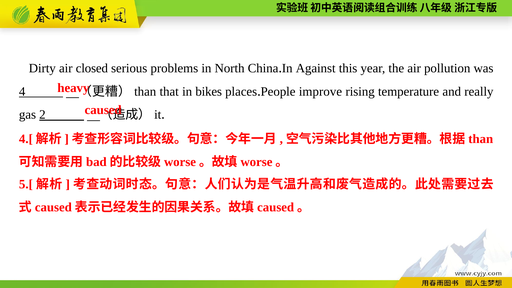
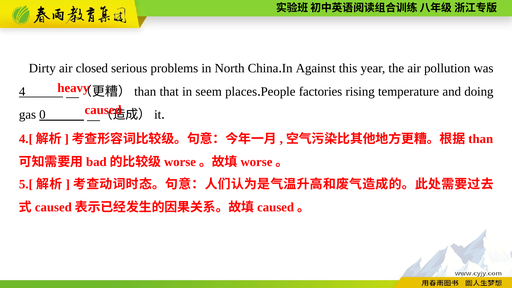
bikes: bikes -> seem (209, 91)
improve: improve -> factories (321, 91)
really: really -> doing (479, 91)
2: 2 -> 0 (42, 115)
